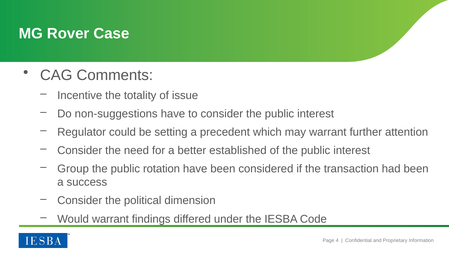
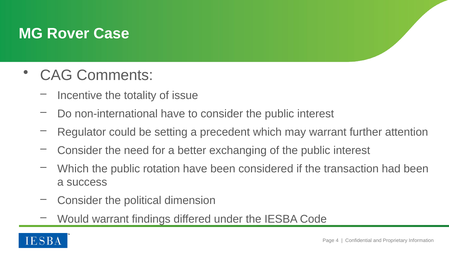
non-suggestions: non-suggestions -> non-international (116, 114)
established: established -> exchanging (238, 150)
Group: Group -> Which (73, 168)
